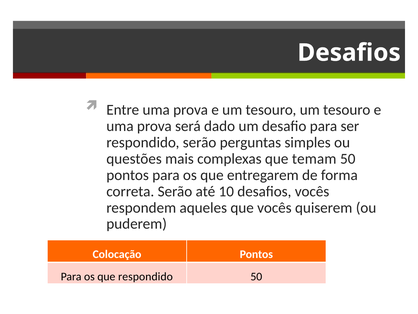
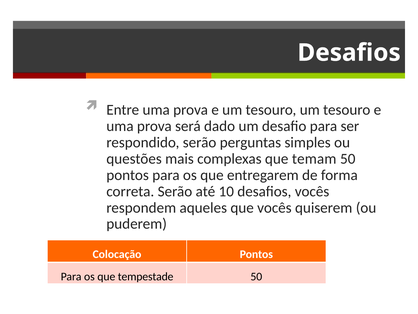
que respondido: respondido -> tempestade (146, 276)
